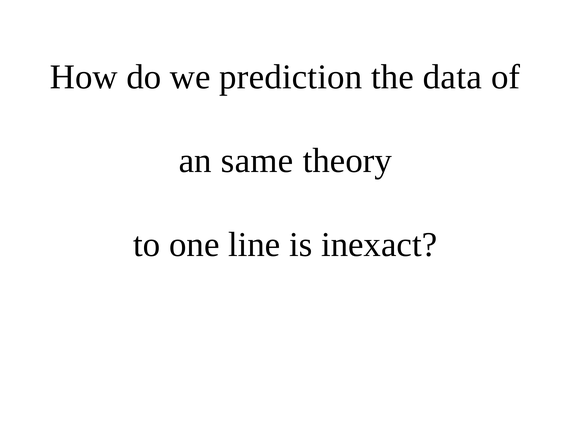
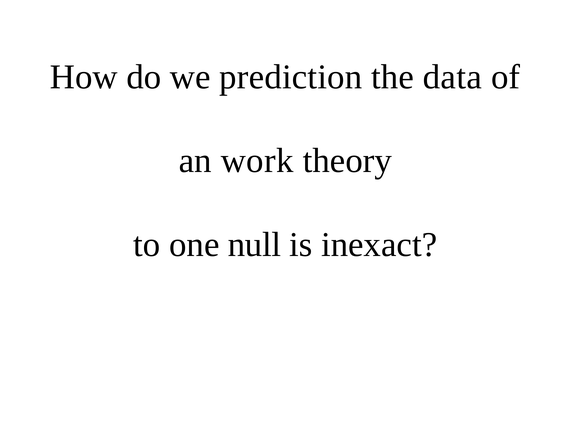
same: same -> work (257, 161)
line: line -> null (254, 245)
